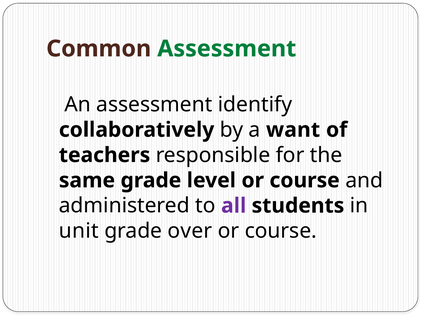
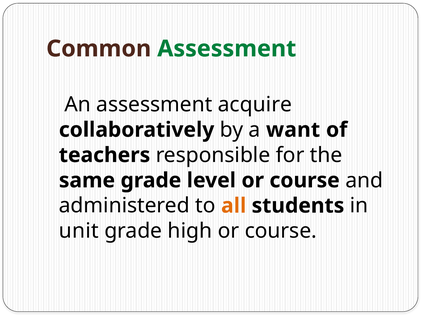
identify: identify -> acquire (255, 104)
all colour: purple -> orange (234, 206)
over: over -> high (190, 231)
